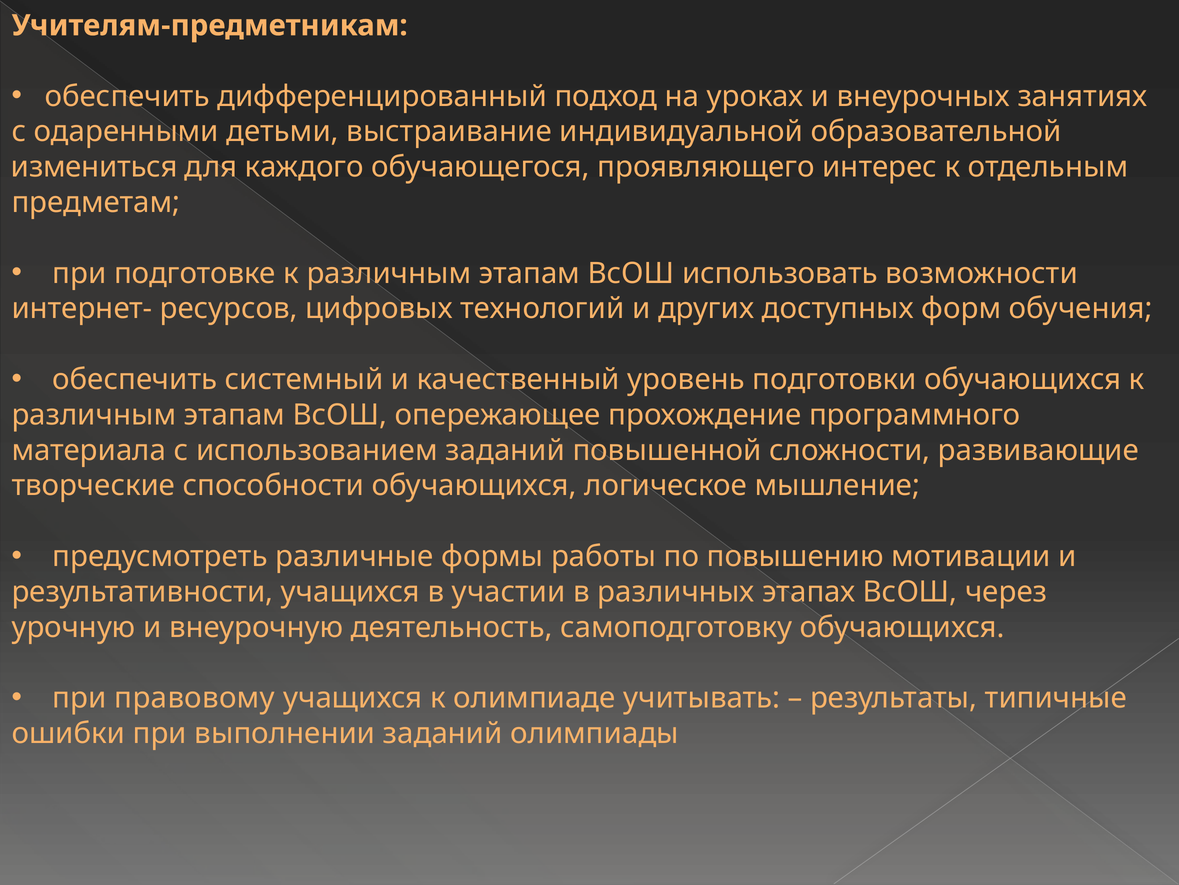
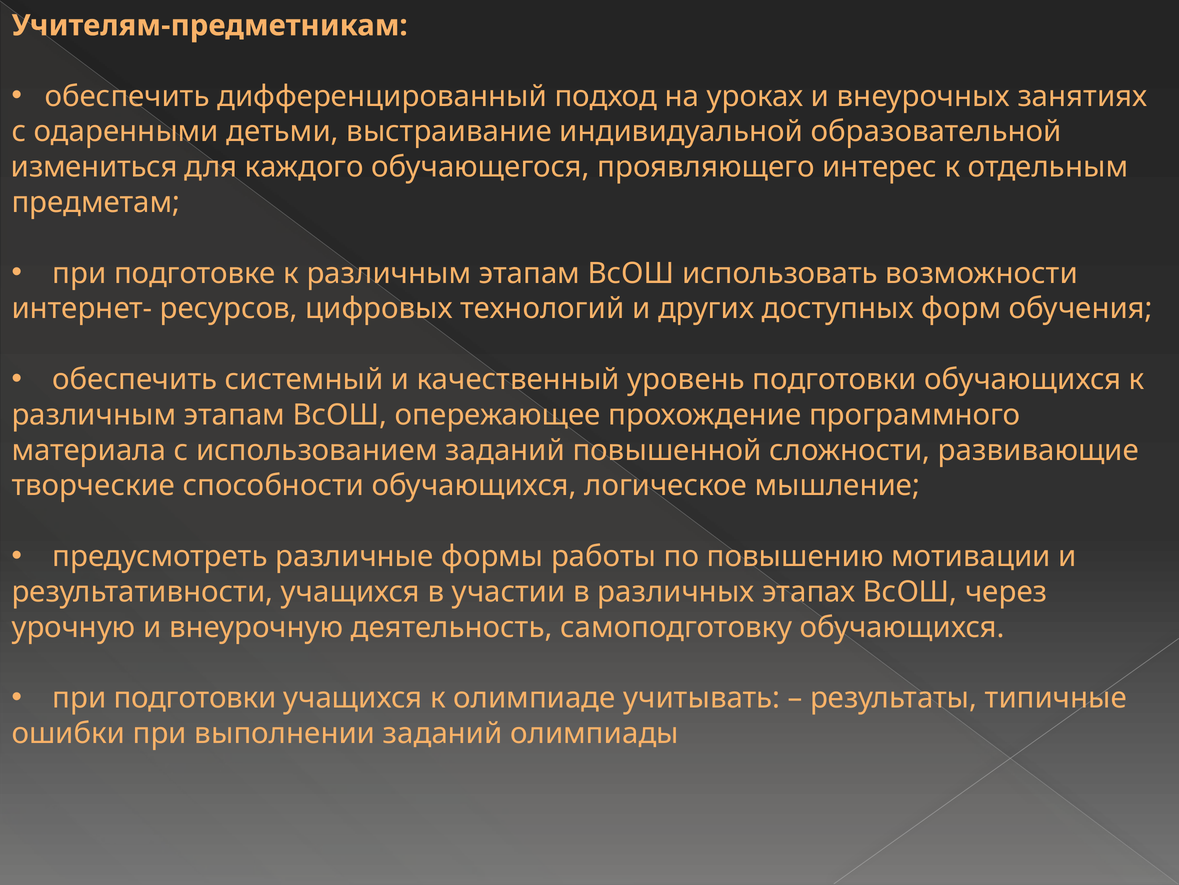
при правовому: правовому -> подготовки (195, 698)
